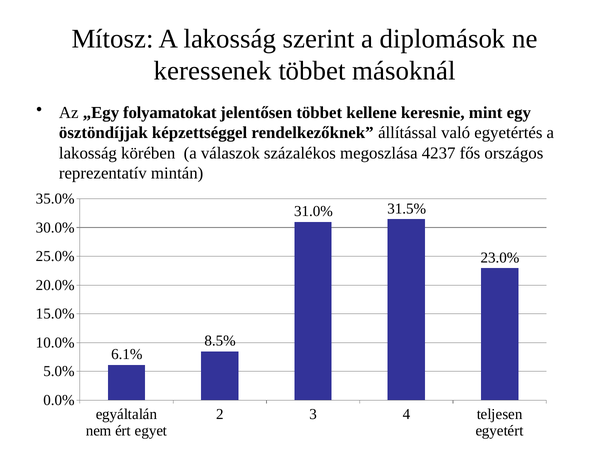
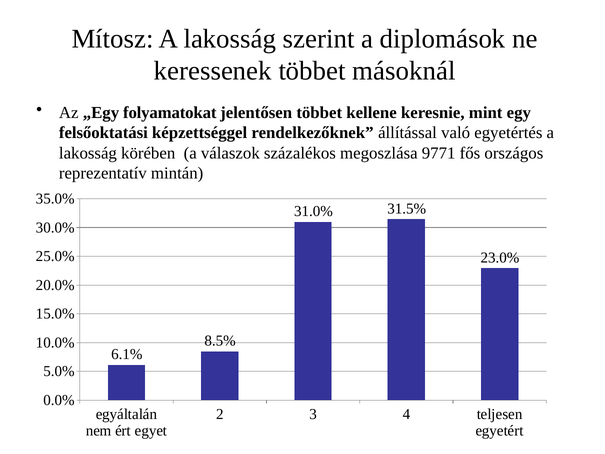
ösztöndíjjak: ösztöndíjjak -> felsőoktatási (103, 133)
4237: 4237 -> 9771 (439, 153)
